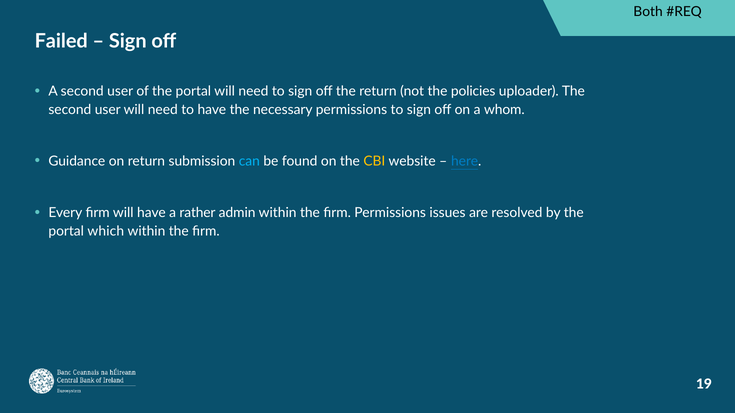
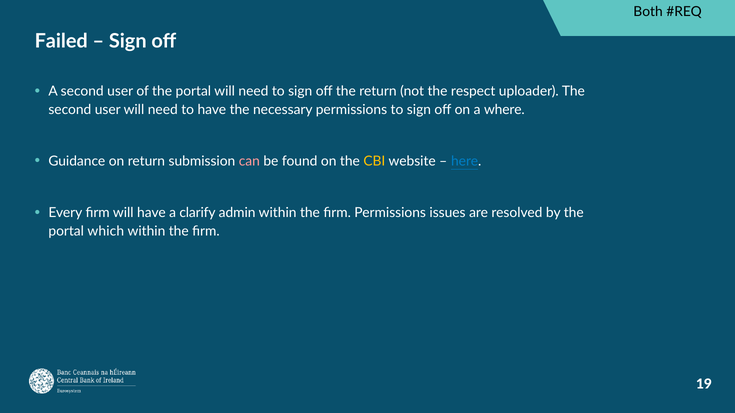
policies: policies -> respect (473, 91)
whom: whom -> where (504, 110)
can colour: light blue -> pink (249, 161)
rather: rather -> clarify (197, 213)
